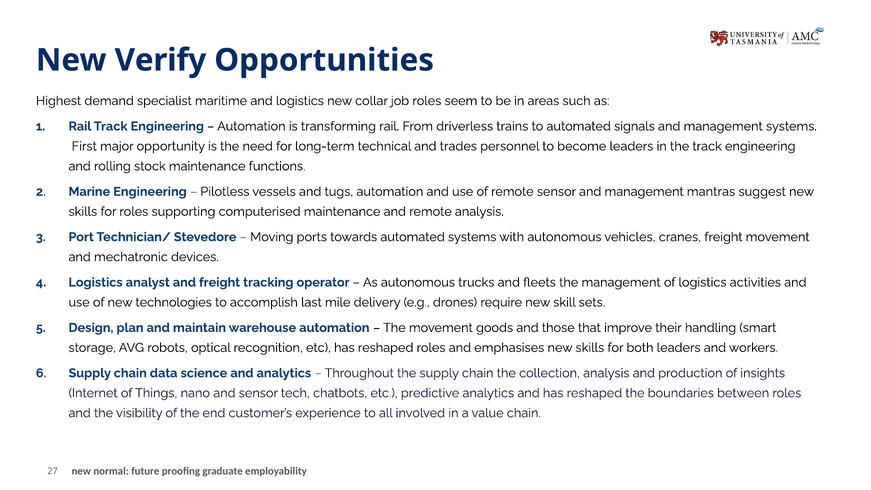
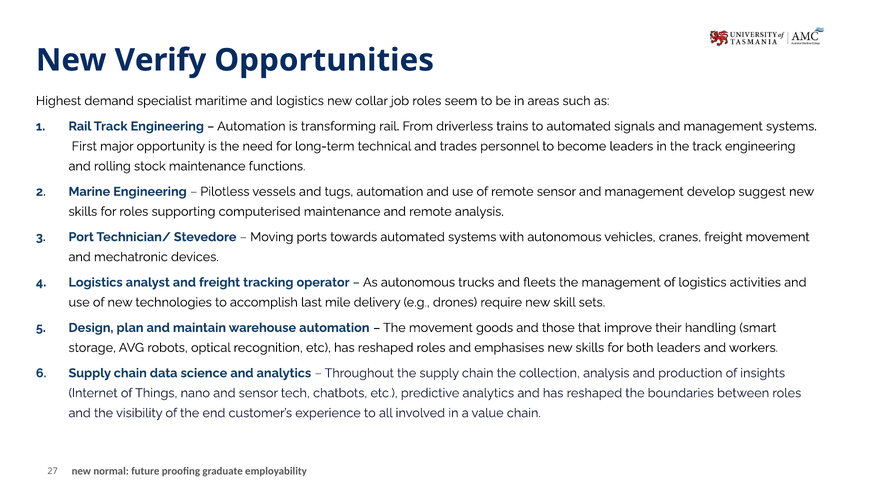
mantras: mantras -> develop (711, 192)
